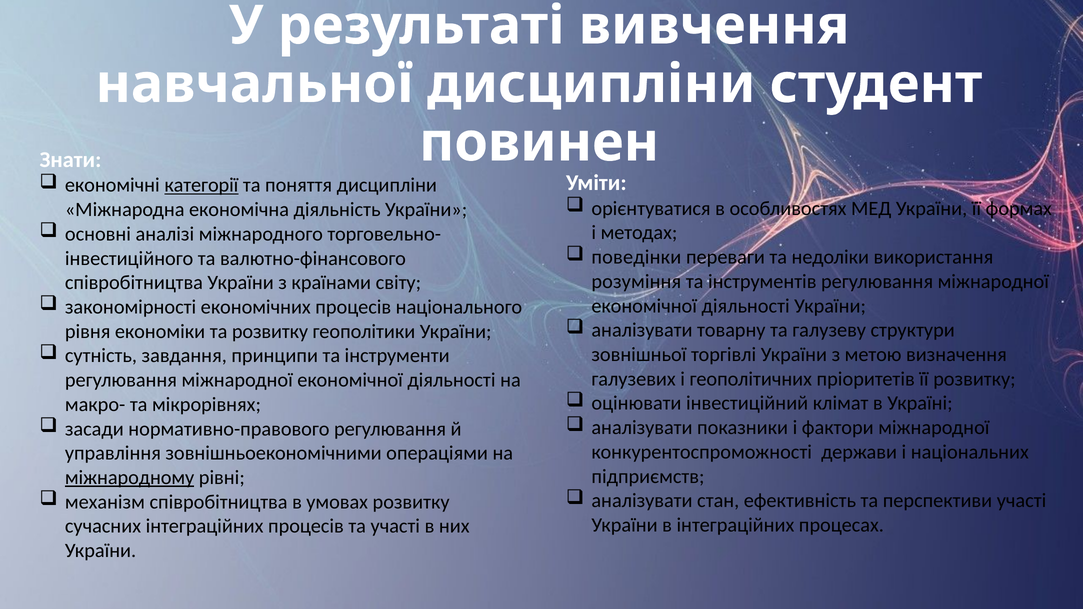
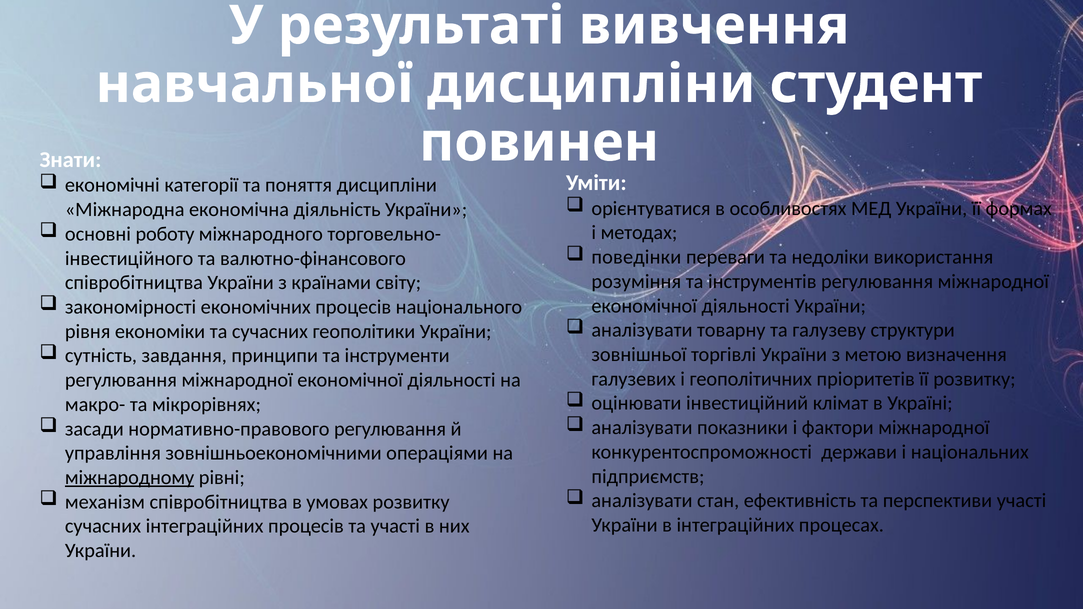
категорії underline: present -> none (201, 185)
аналізі: аналізі -> роботу (165, 234)
та розвитку: розвитку -> сучасних (270, 331)
